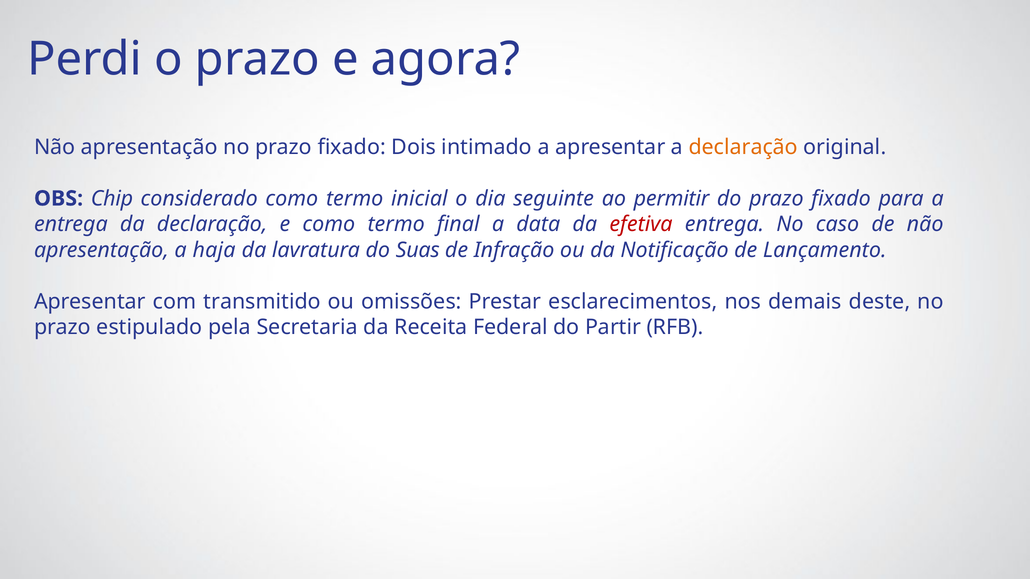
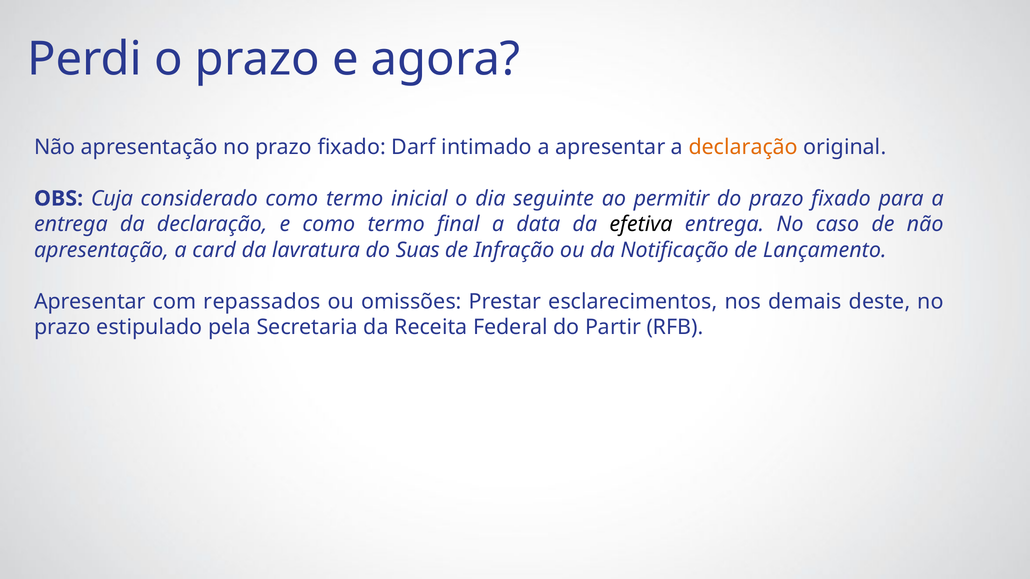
Dois: Dois -> Darf (414, 147)
Chip: Chip -> Cuja (112, 199)
efetiva colour: red -> black (641, 224)
haja: haja -> card (214, 250)
transmitido: transmitido -> repassados (262, 302)
